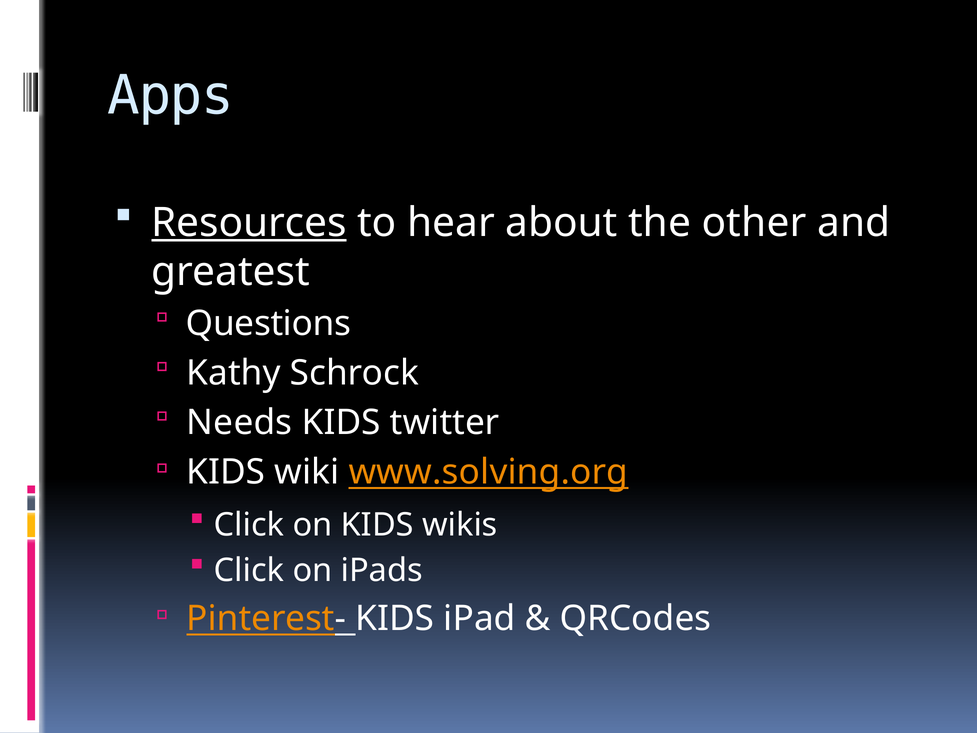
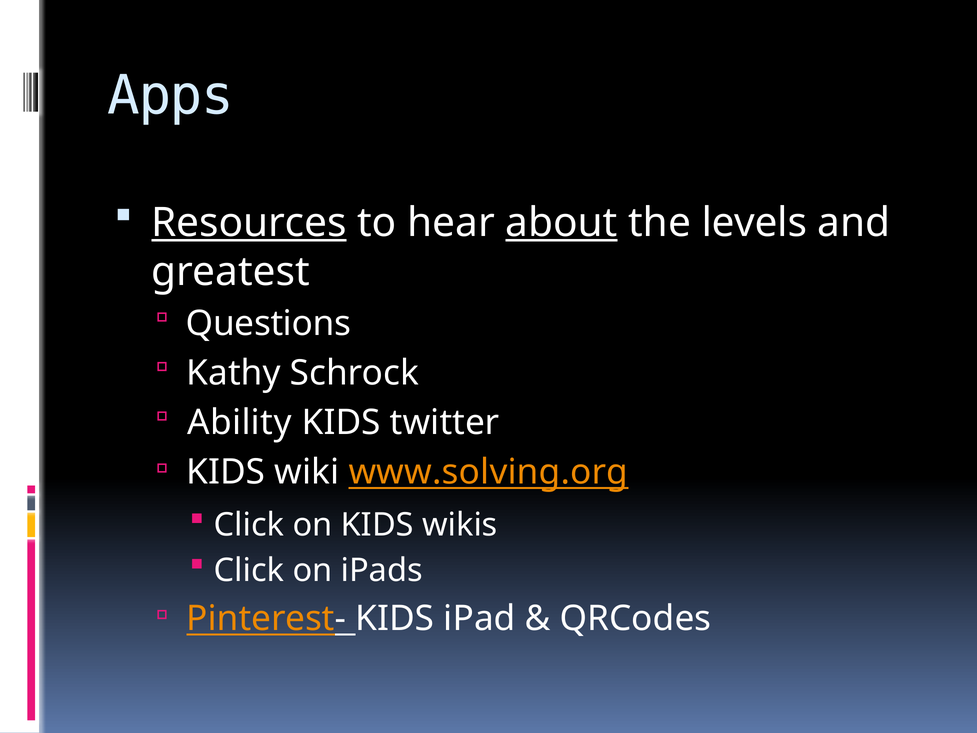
about underline: none -> present (562, 223)
other: other -> levels (754, 223)
Needs: Needs -> Ability (239, 422)
